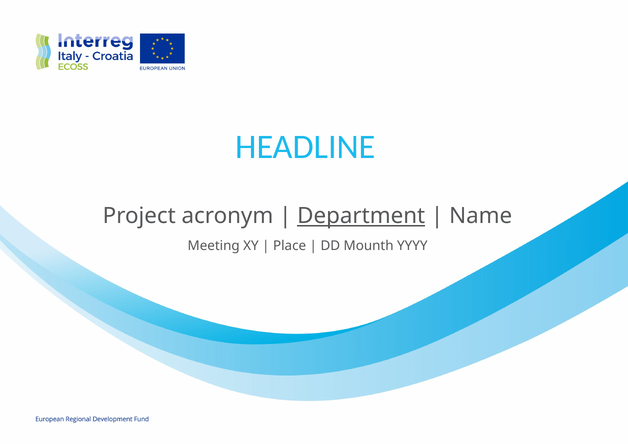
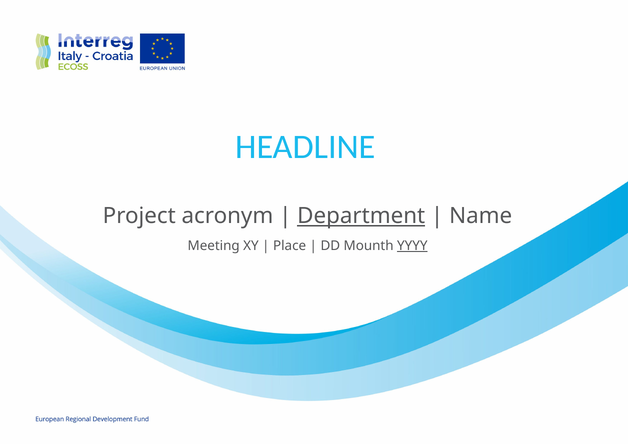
YYYY underline: none -> present (412, 246)
